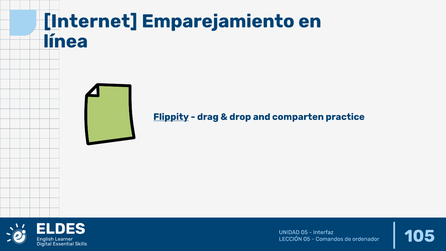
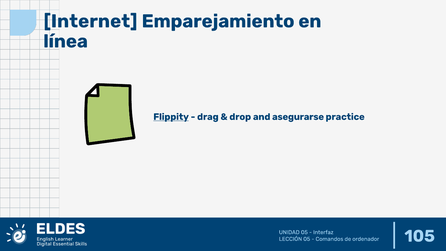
comparten: comparten -> asegurarse (298, 117)
